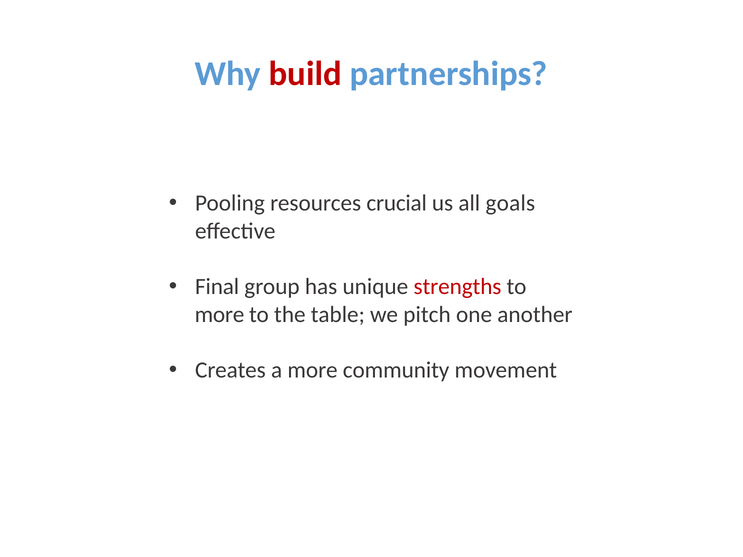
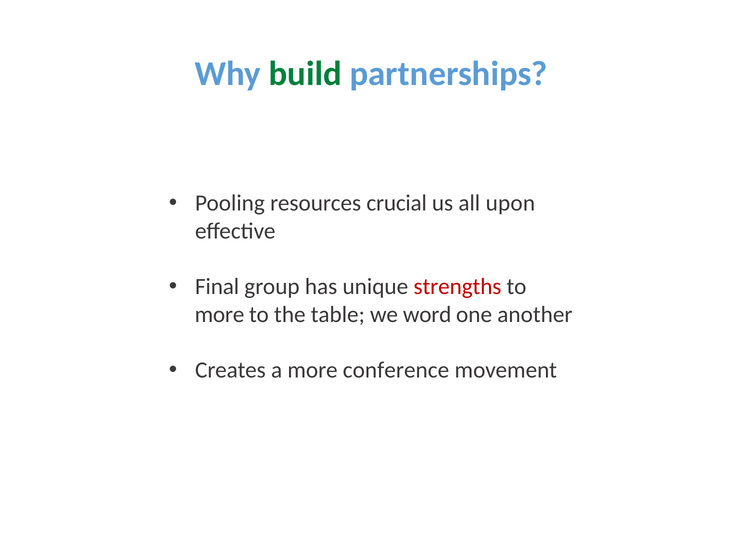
build colour: red -> green (305, 74)
goals: goals -> upon (510, 203)
pitch: pitch -> word (427, 315)
community: community -> conference (396, 370)
